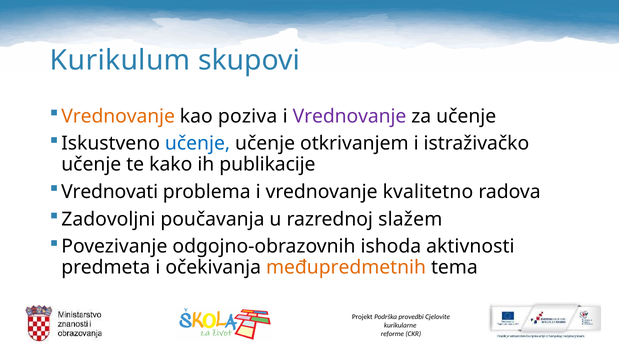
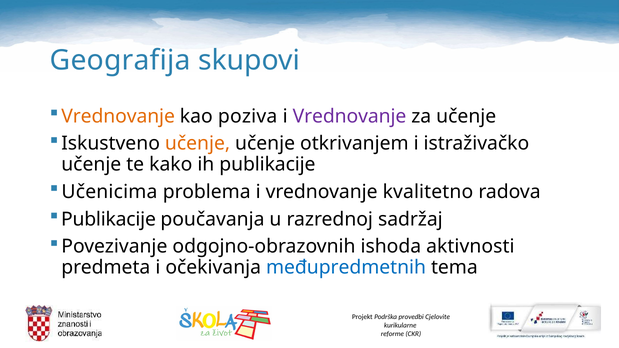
Kurikulum: Kurikulum -> Geografija (120, 60)
učenje colour: blue -> orange (198, 144)
Vrednovati: Vrednovati -> Učenicima (109, 192)
Zadovoljni: Zadovoljni -> Publikacije (108, 219)
slažem: slažem -> sadržaj (410, 219)
međupredmetnih colour: orange -> blue (346, 267)
